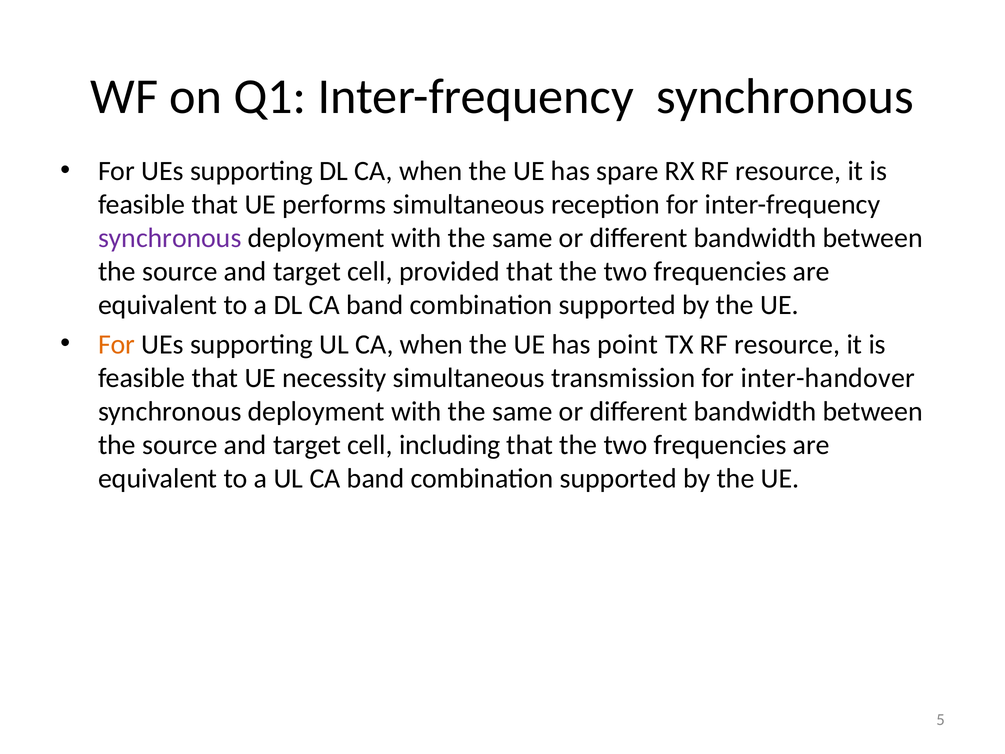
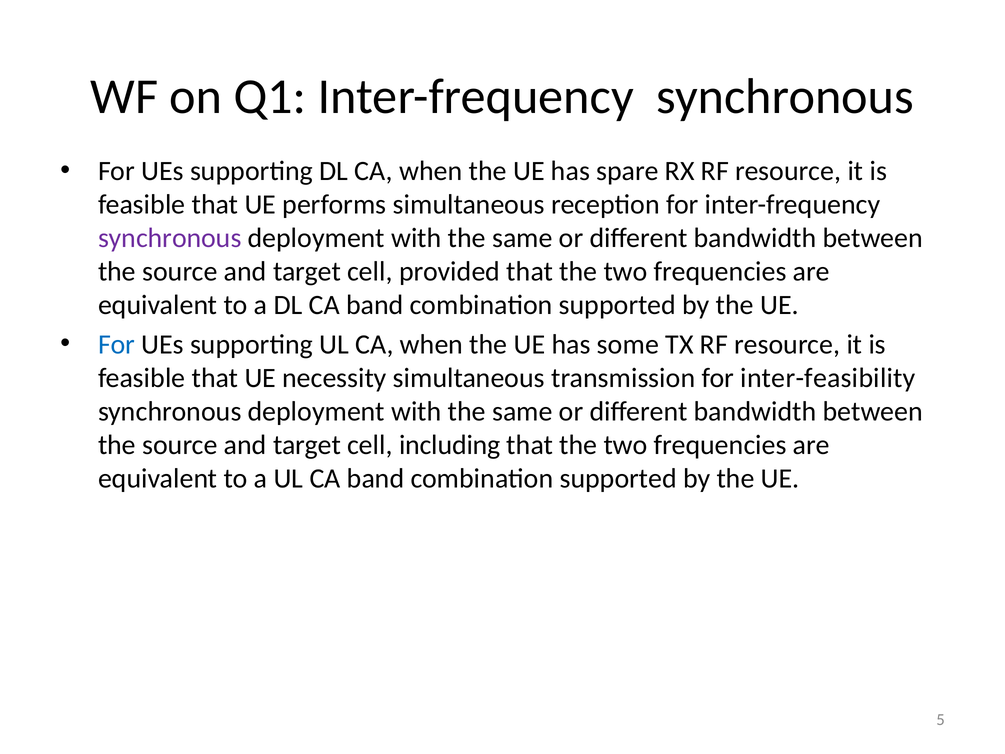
For colour: orange -> blue (117, 344)
point: point -> some (628, 344)
inter-handover: inter-handover -> inter-feasibility (828, 378)
